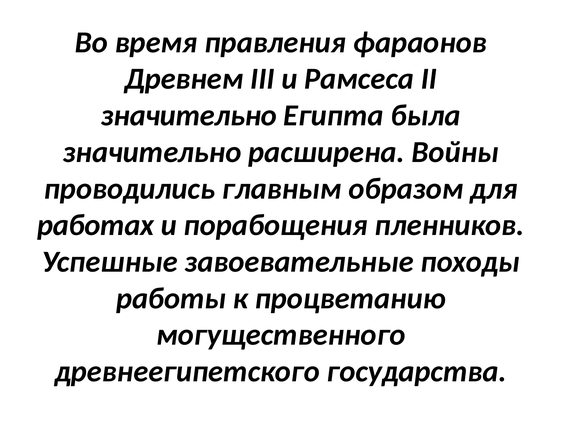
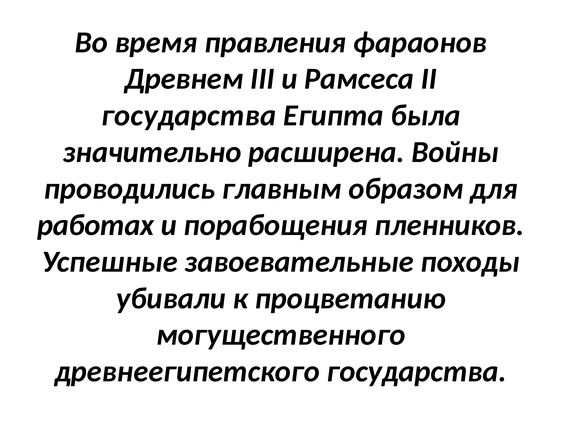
значительно: значительно -> государства (189, 115)
работы: работы -> убивали (171, 298)
